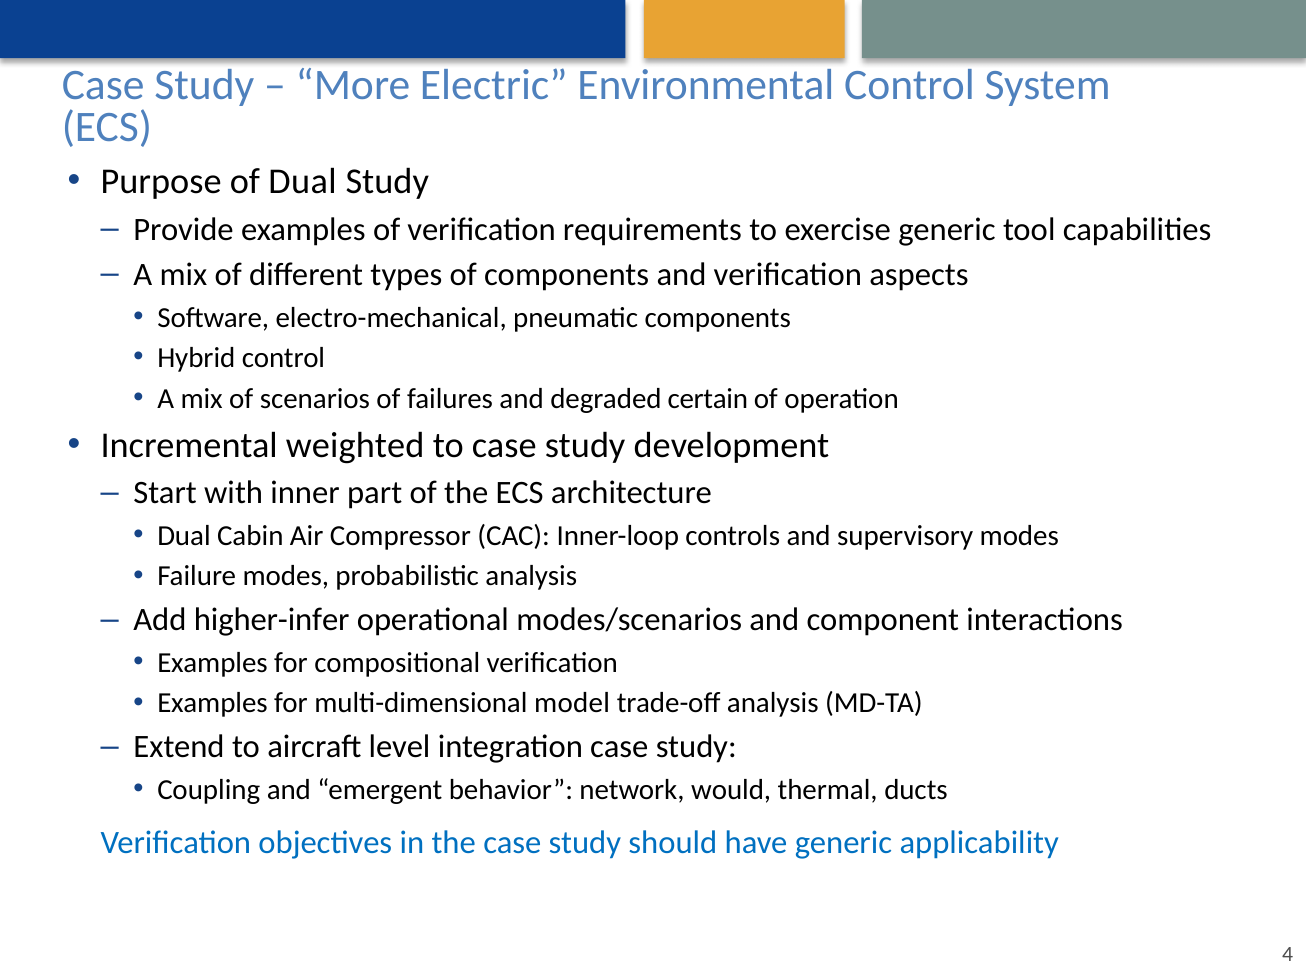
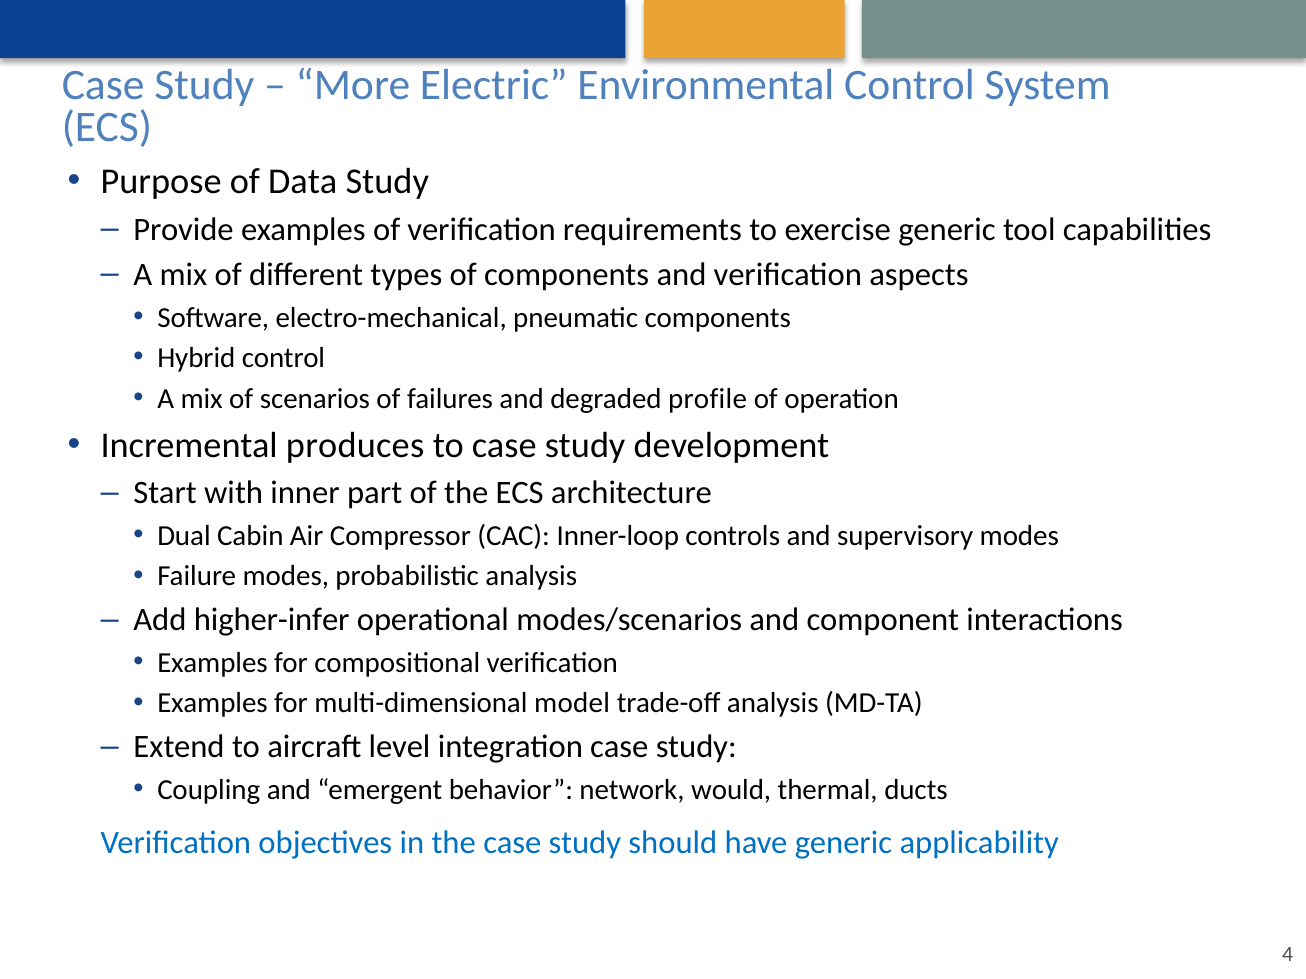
of Dual: Dual -> Data (303, 182)
certain: certain -> profile (708, 399)
weighted: weighted -> produces (355, 446)
